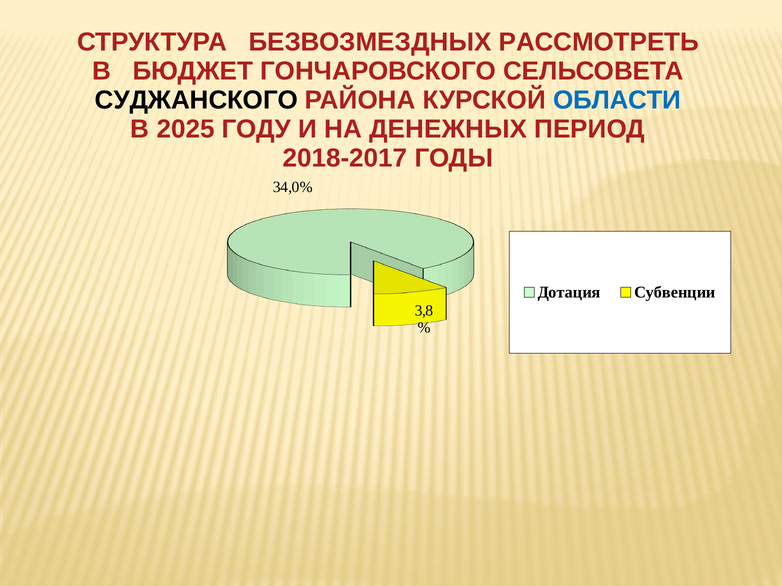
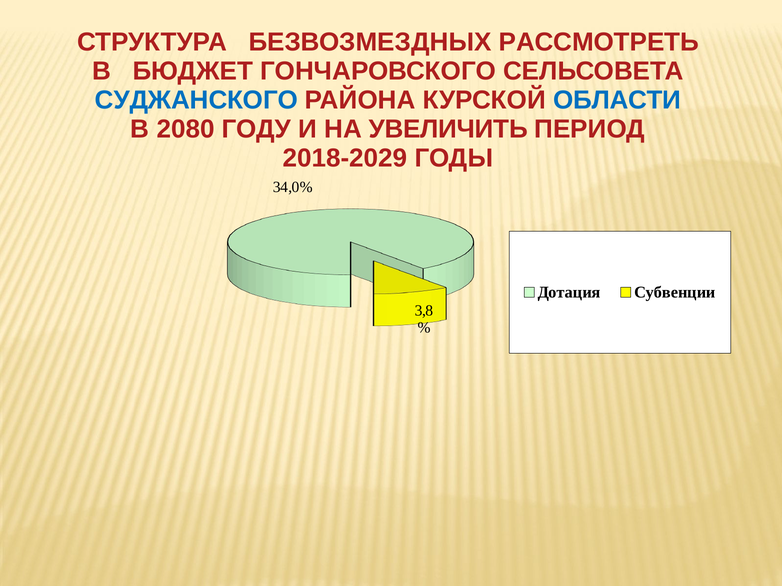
СУДЖАНСКОГО colour: black -> blue (196, 100)
2025: 2025 -> 2080 (186, 129)
ДЕНЕЖНЫХ: ДЕНЕЖНЫХ -> УВЕЛИЧИТЬ (448, 129)
2018-2017: 2018-2017 -> 2018-2029 (345, 158)
